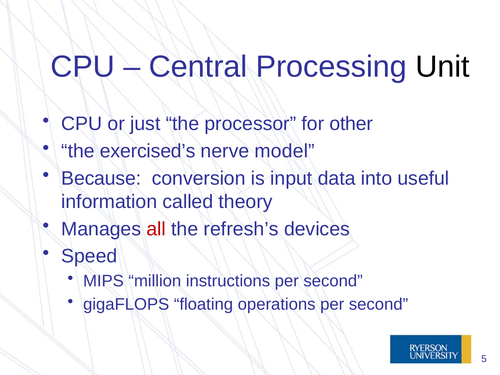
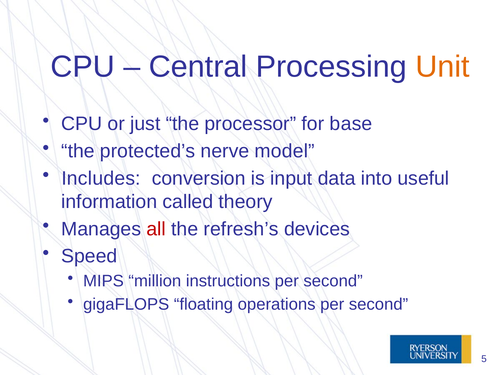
Unit colour: black -> orange (442, 67)
other: other -> base (351, 124)
exercised’s: exercised’s -> protected’s (148, 151)
Because: Because -> Includes (101, 178)
